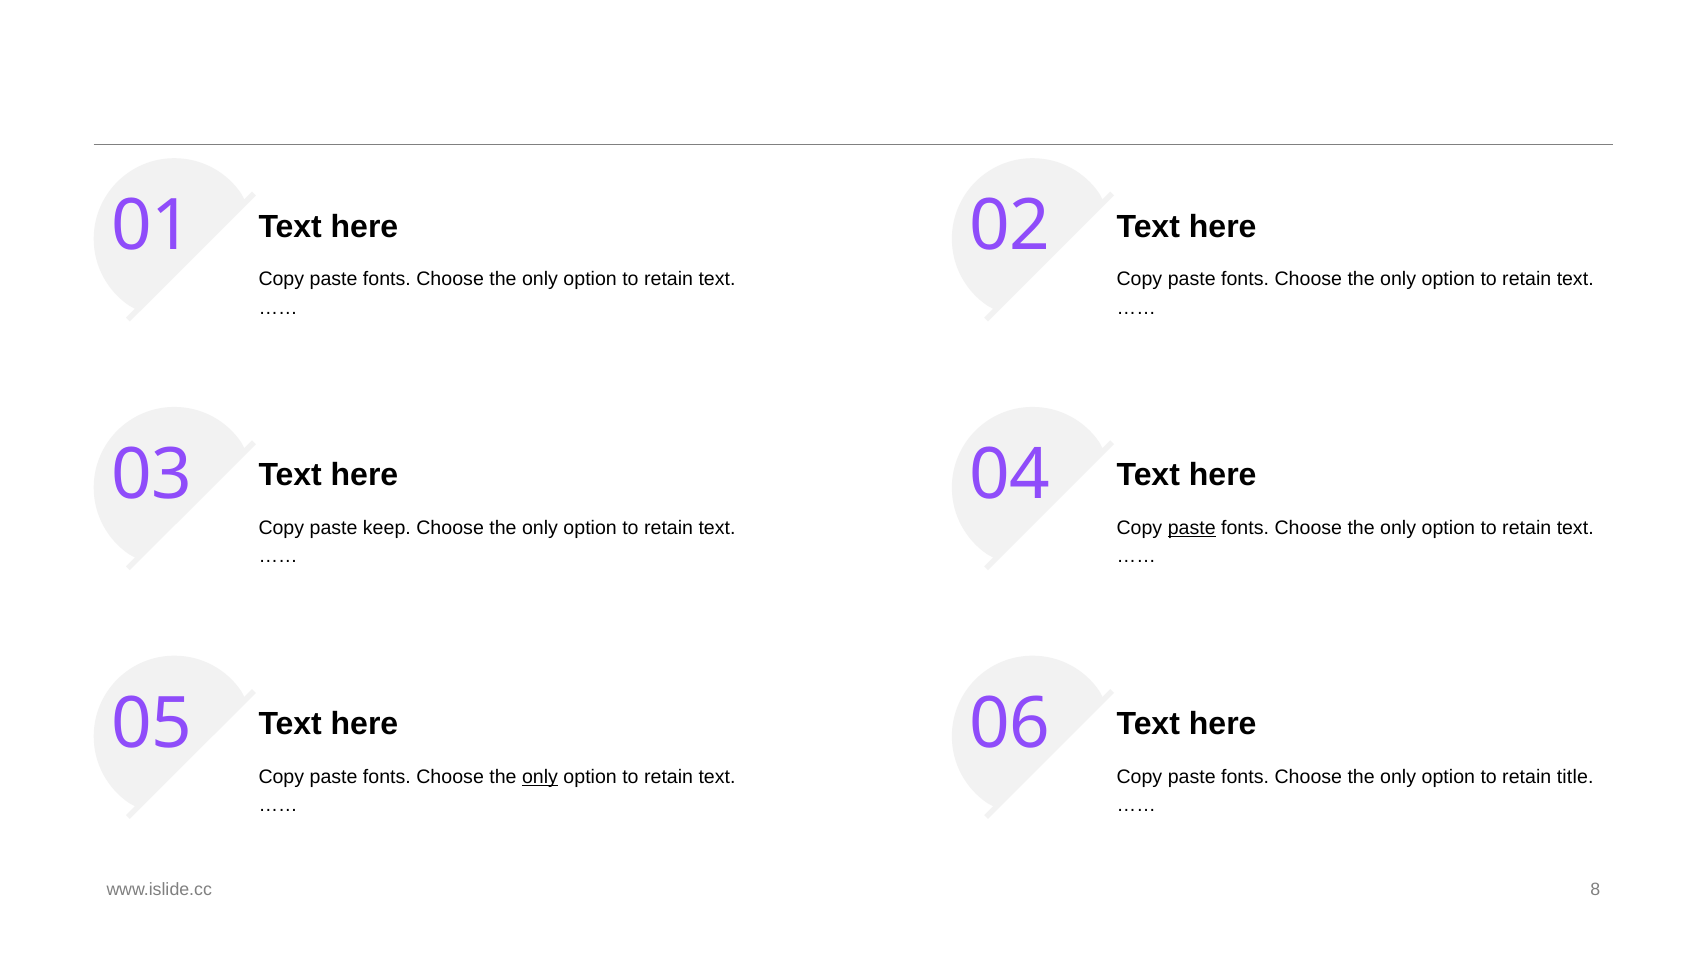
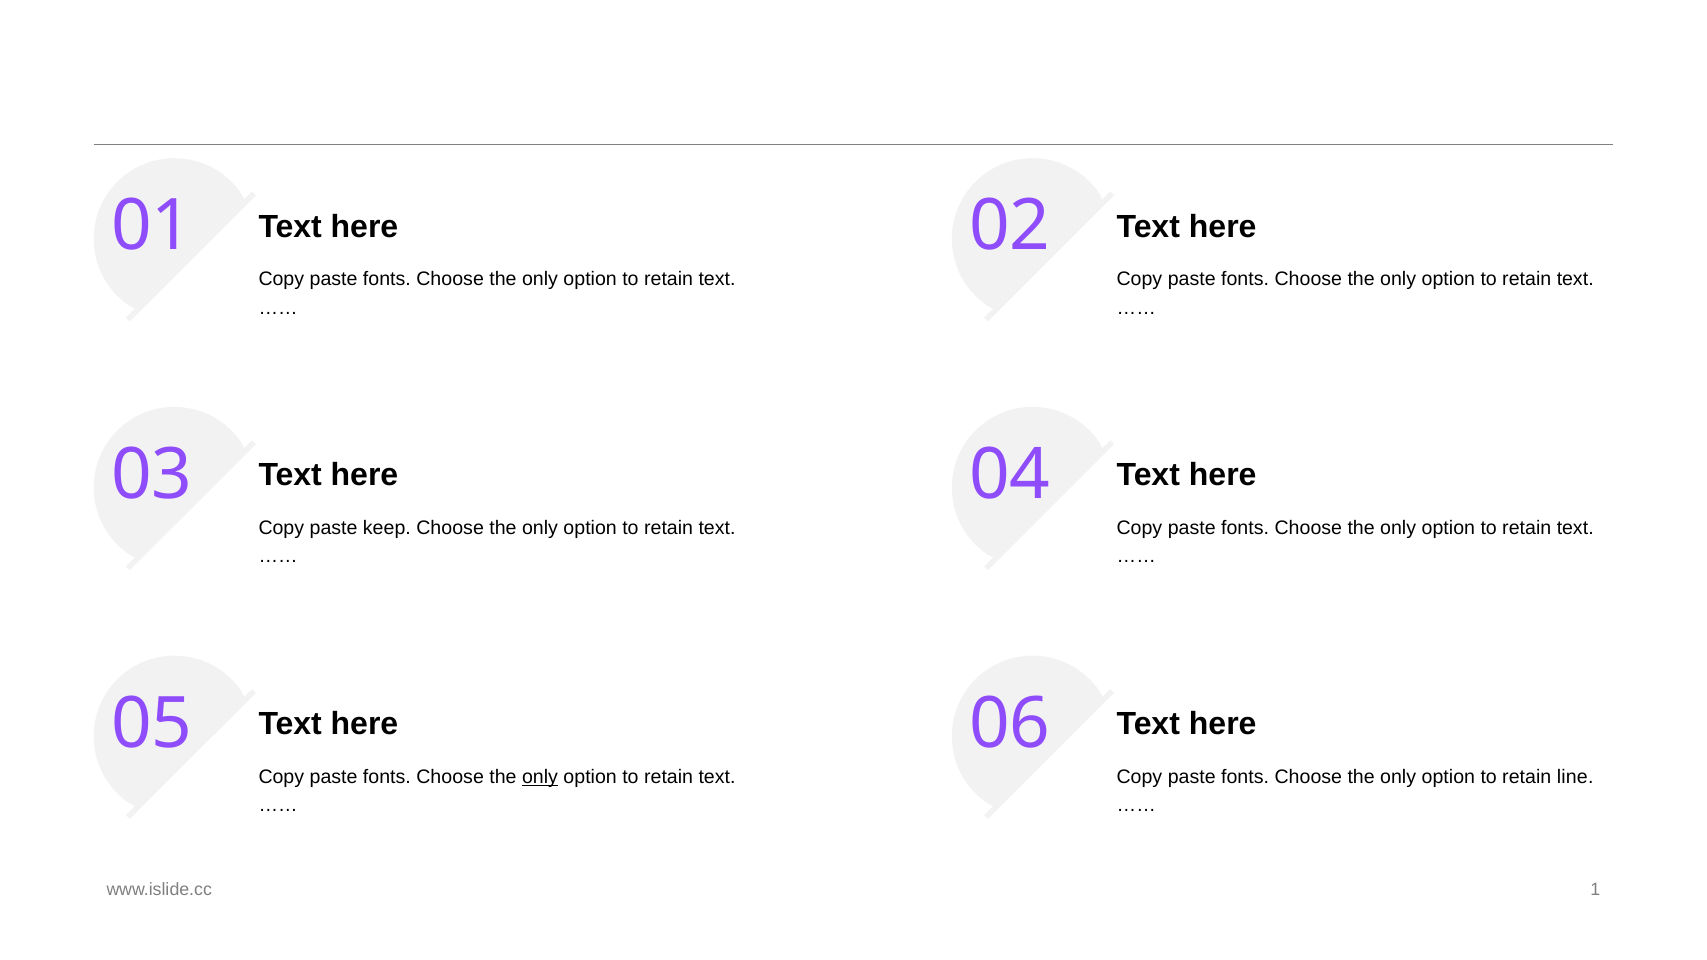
paste underline: present -> none (1192, 528)
title: title -> line (1575, 777)
8: 8 -> 1 (1595, 889)
